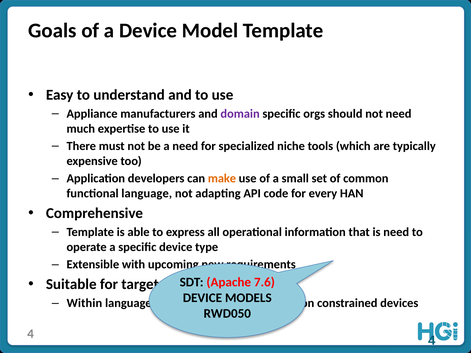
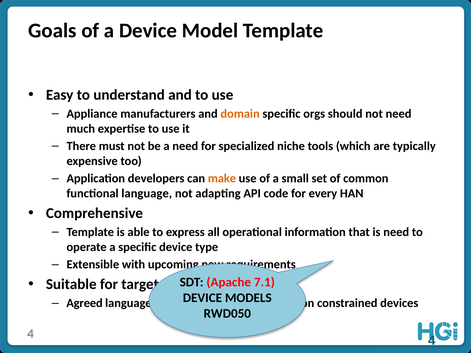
domain colour: purple -> orange (240, 114)
7.6: 7.6 -> 7.1 (264, 282)
Within: Within -> Agreed (85, 303)
